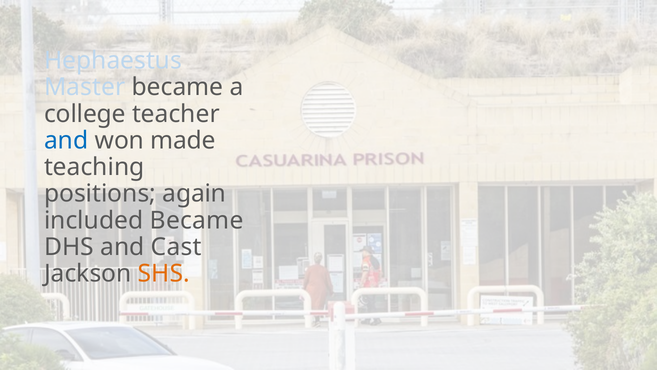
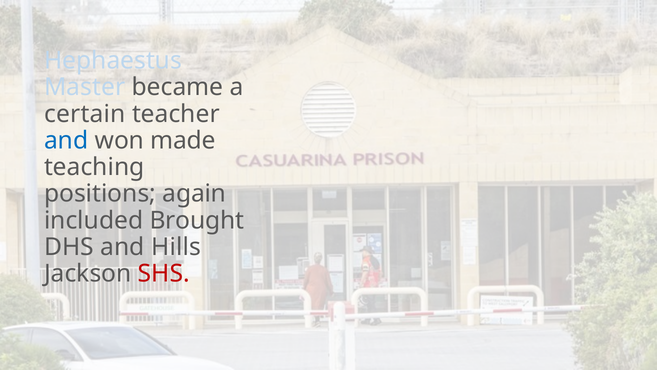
college: college -> certain (85, 114)
included Became: Became -> Brought (197, 220)
Cast: Cast -> Hills (176, 247)
SHS colour: orange -> red (164, 273)
